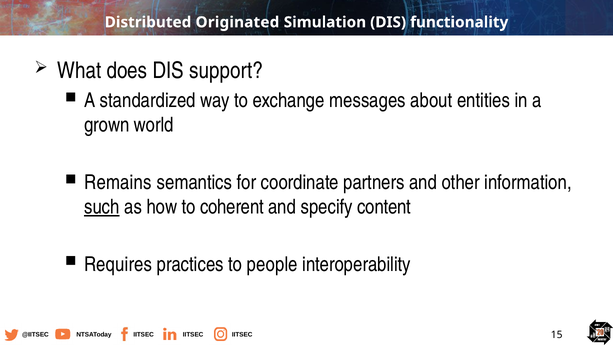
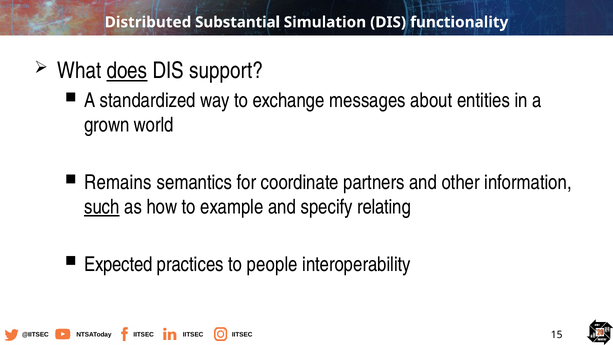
Originated: Originated -> Substantial (238, 22)
does underline: none -> present (127, 71)
coherent: coherent -> example (232, 207)
content: content -> relating (384, 207)
Requires: Requires -> Expected (118, 264)
